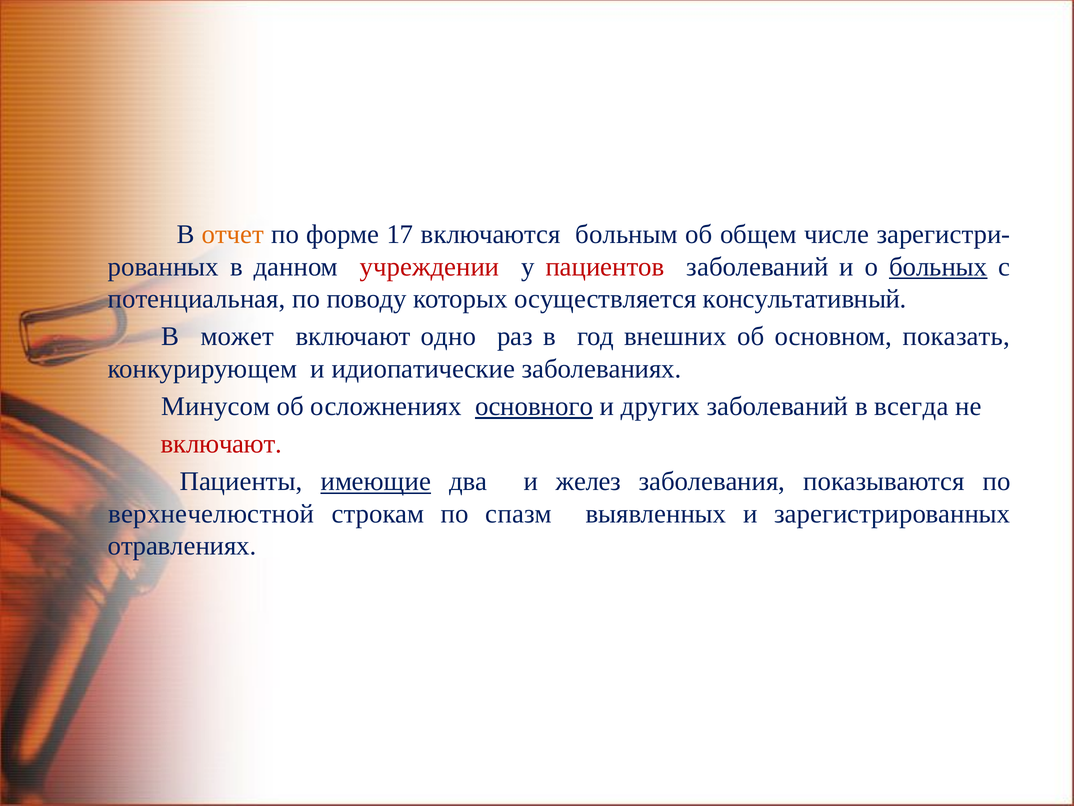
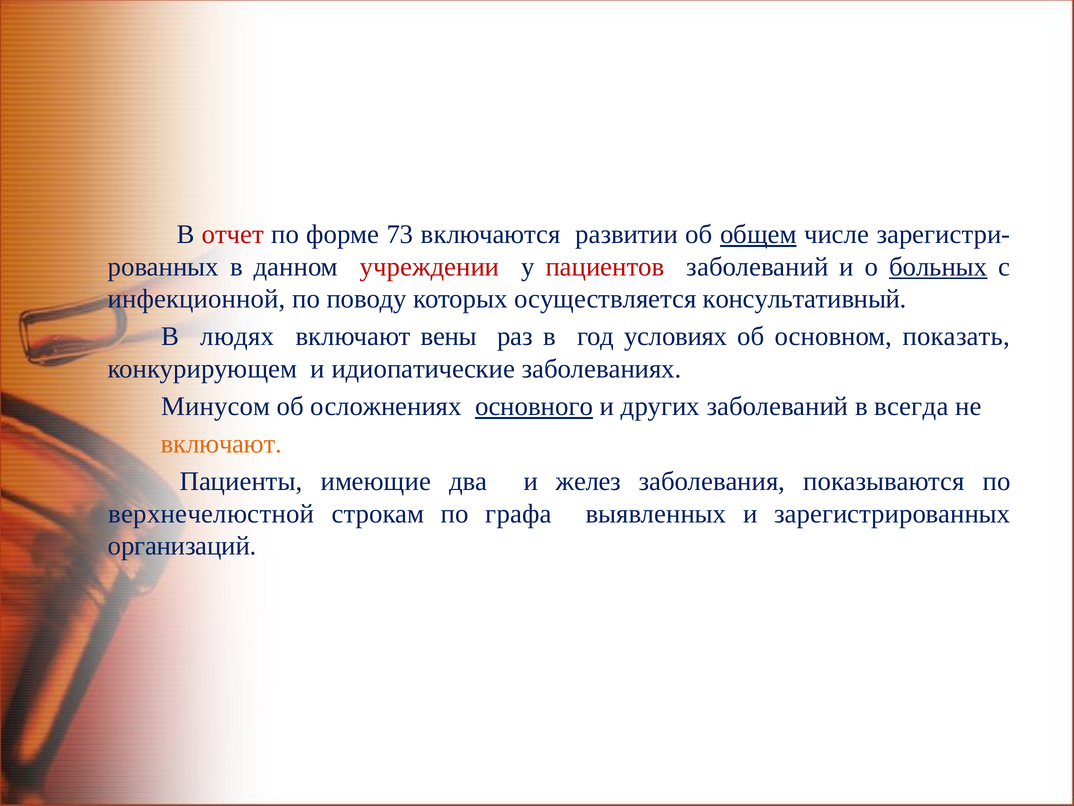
отчет colour: orange -> red (233, 234)
17: 17 -> 73 (400, 234)
больным: больным -> развитии (627, 234)
общем underline: none -> present (758, 234)
потенциальная: потенциальная -> инфекционной (197, 299)
может: может -> людях (237, 336)
одно: одно -> вены (449, 336)
внешних: внешних -> условиях (676, 336)
включают colour: red -> orange (221, 444)
имеющие underline: present -> none (376, 481)
спазм: спазм -> графа (519, 514)
отравлениях: отравлениях -> организаций (182, 546)
